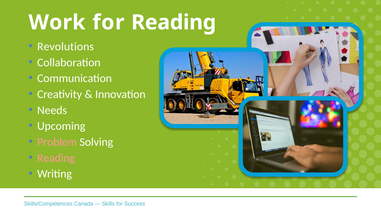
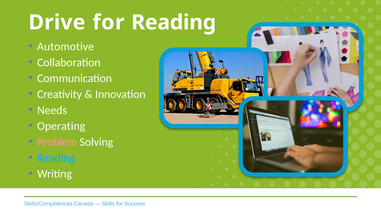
Work: Work -> Drive (57, 22)
Revolutions: Revolutions -> Automotive (66, 47)
Upcoming: Upcoming -> Operating (61, 126)
Reading colour: pink -> light blue (56, 158)
